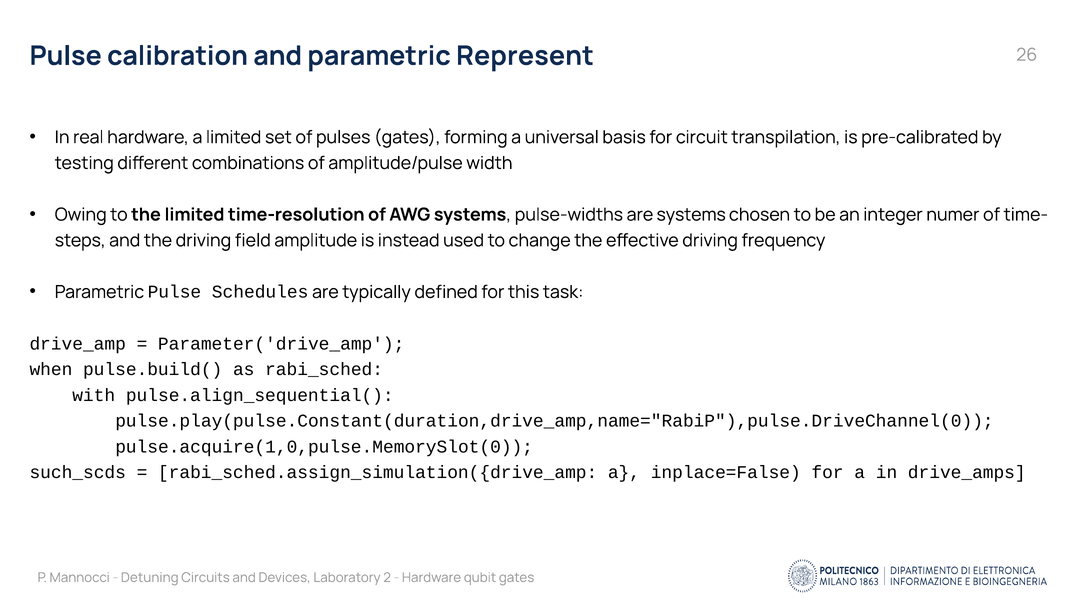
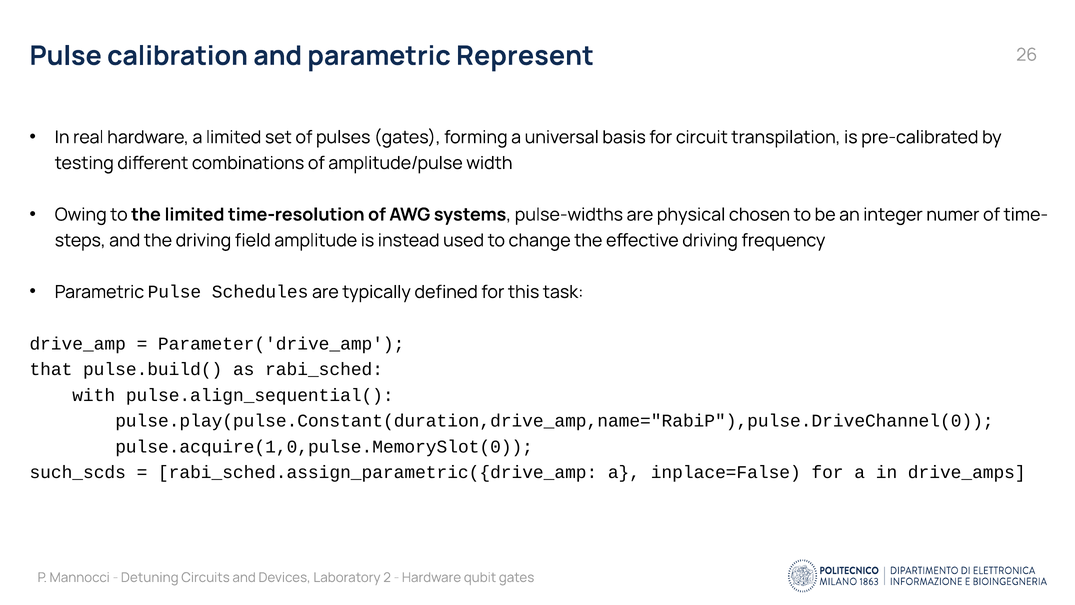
are systems: systems -> physical (691, 215)
when: when -> that (51, 369)
rabi_sched.assign_simulation({drive_amp: rabi_sched.assign_simulation({drive_amp -> rabi_sched.assign_parametric({drive_amp (378, 472)
